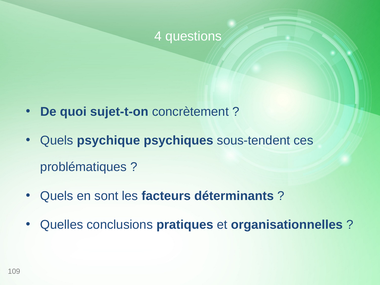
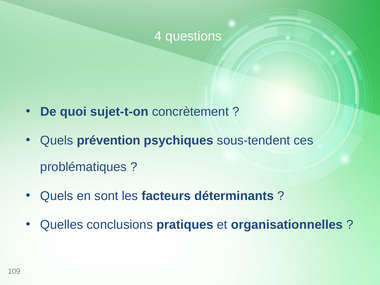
psychique: psychique -> prévention (109, 141)
